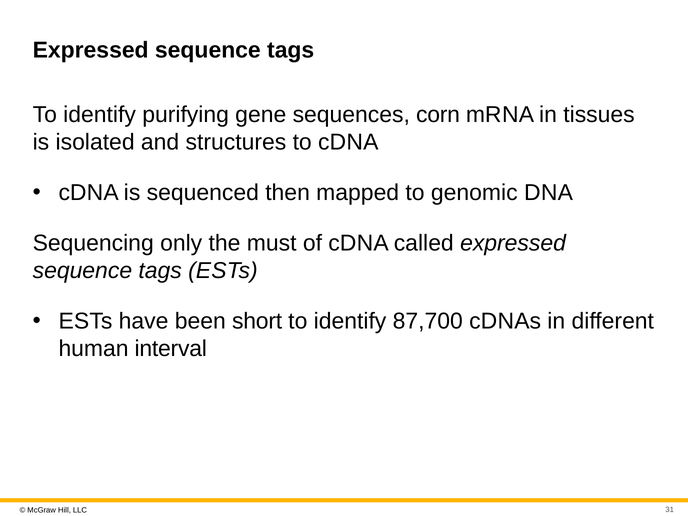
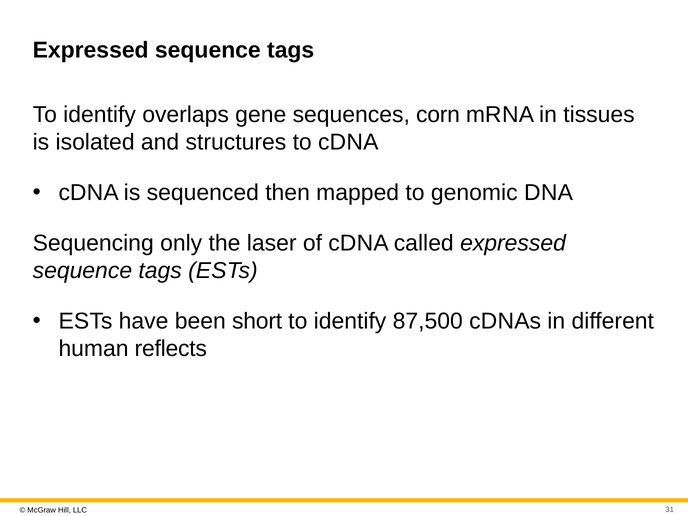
purifying: purifying -> overlaps (186, 115)
must: must -> laser (272, 243)
87,700: 87,700 -> 87,500 (428, 321)
interval: interval -> reflects (171, 349)
